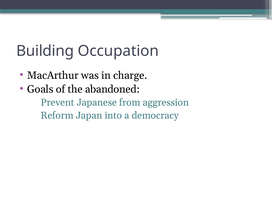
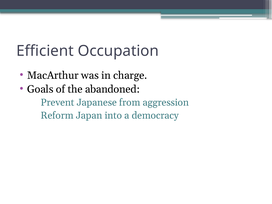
Building: Building -> Efficient (45, 51)
